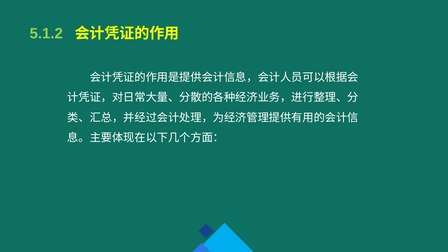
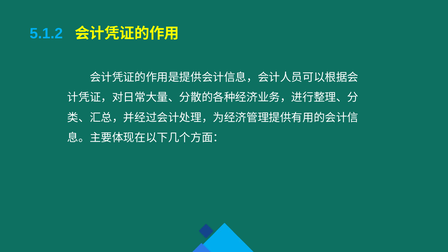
5.1.2 colour: light green -> light blue (46, 34)
